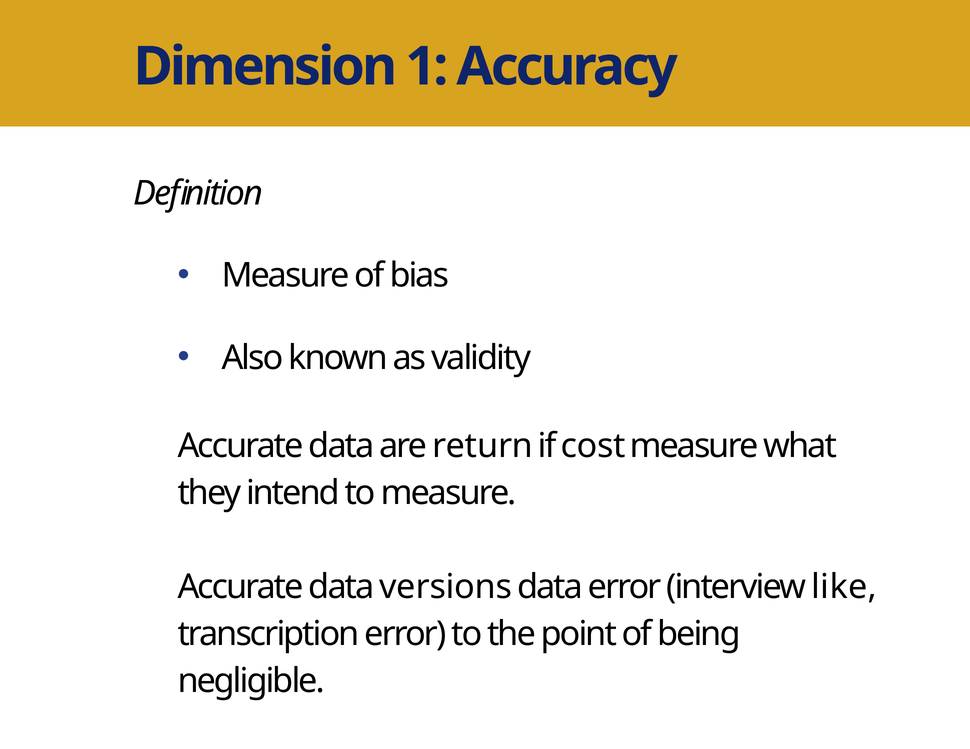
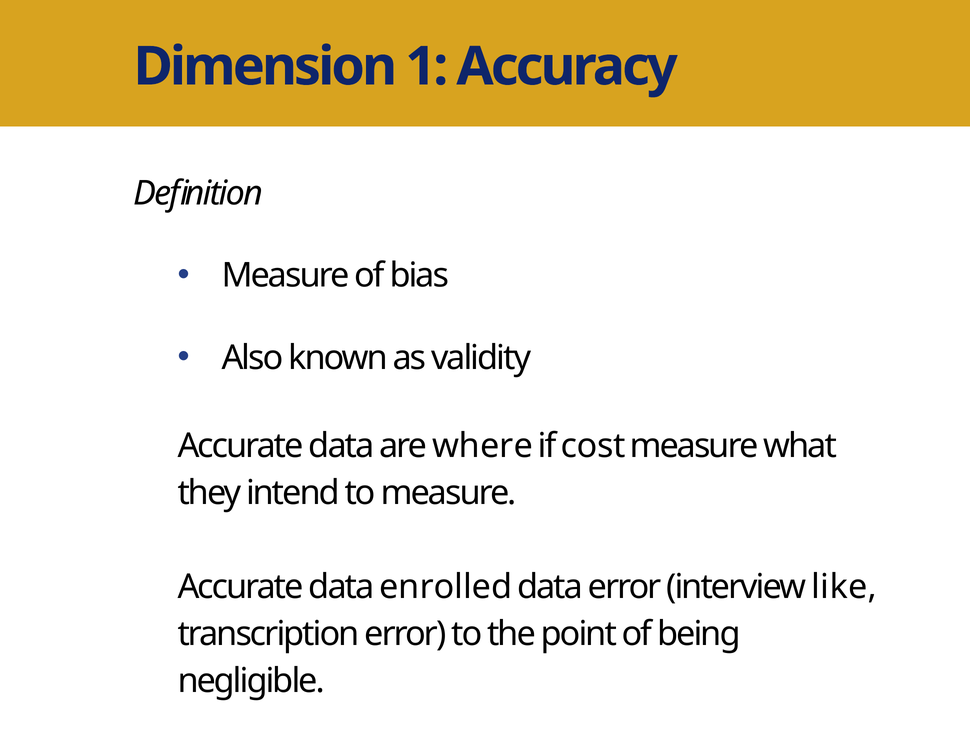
return: return -> where (482, 446)
versions: versions -> enrolled (446, 588)
